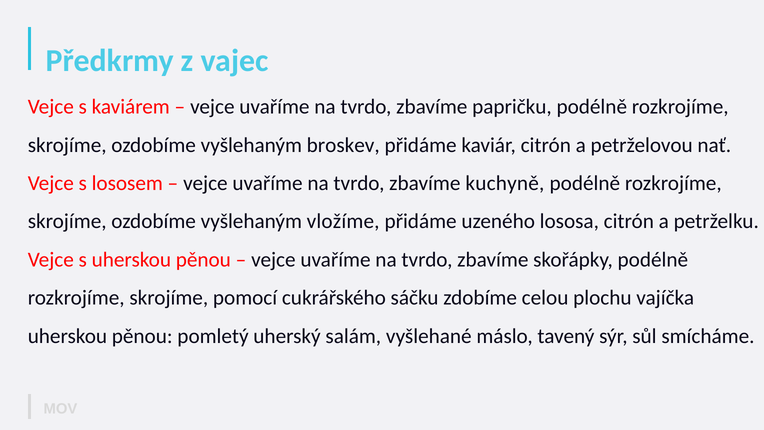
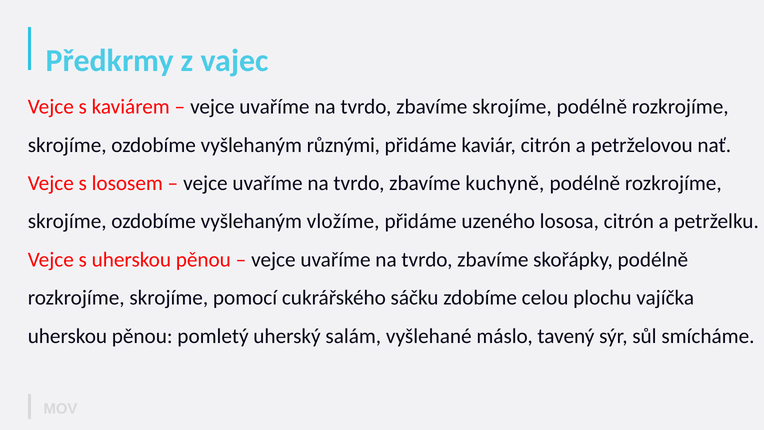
zbavíme papričku: papričku -> skrojíme (512, 107)
broskev: broskev -> různými (343, 145)
